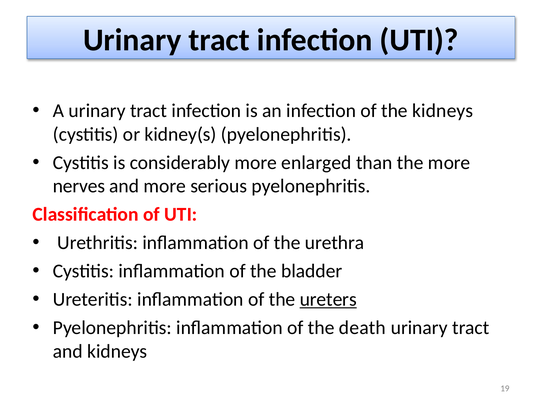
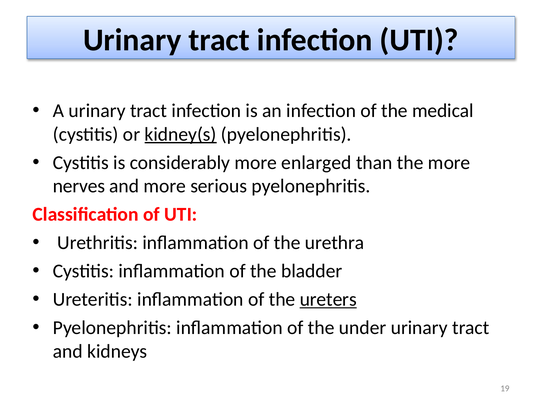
the kidneys: kidneys -> medical (443, 111)
kidney(s underline: none -> present (181, 134)
death: death -> under (363, 327)
